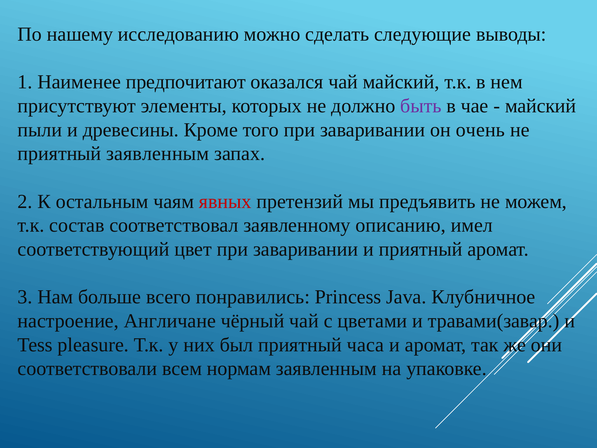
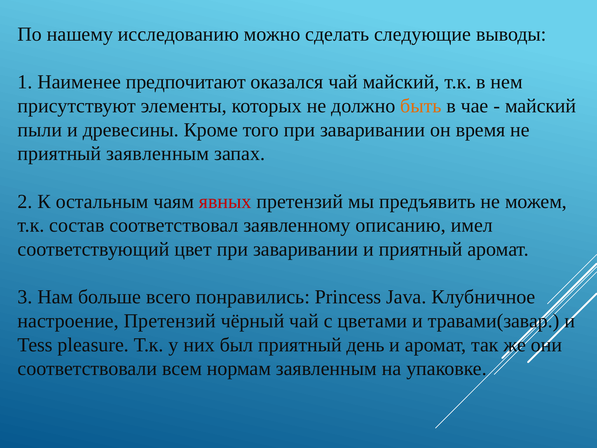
быть colour: purple -> orange (421, 106)
очень: очень -> время (481, 130)
настроение Англичане: Англичане -> Претензий (170, 321)
часа: часа -> день (366, 345)
